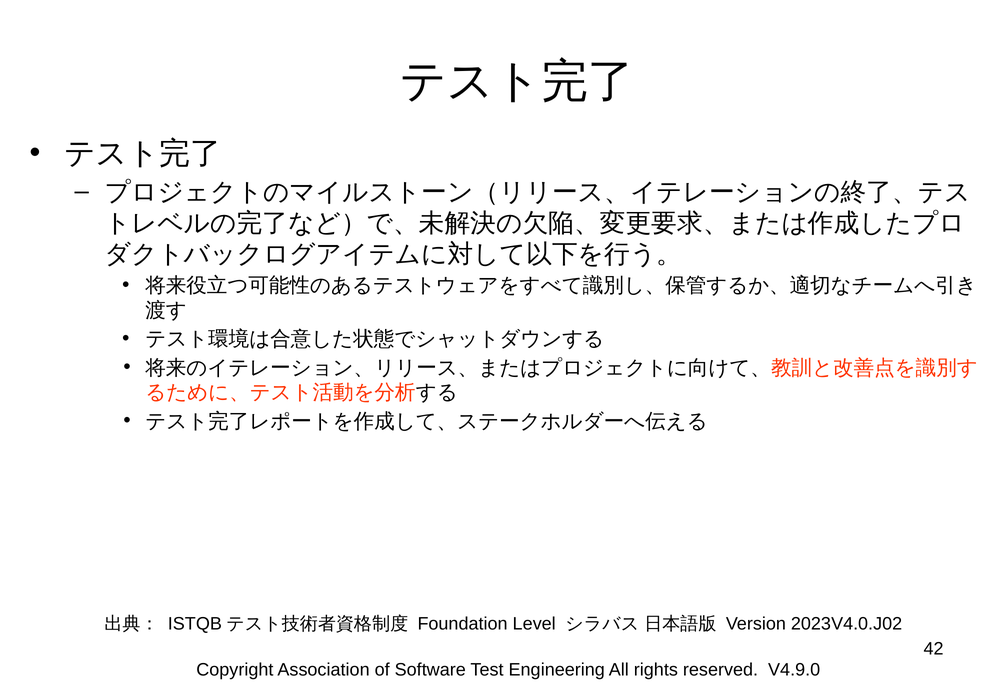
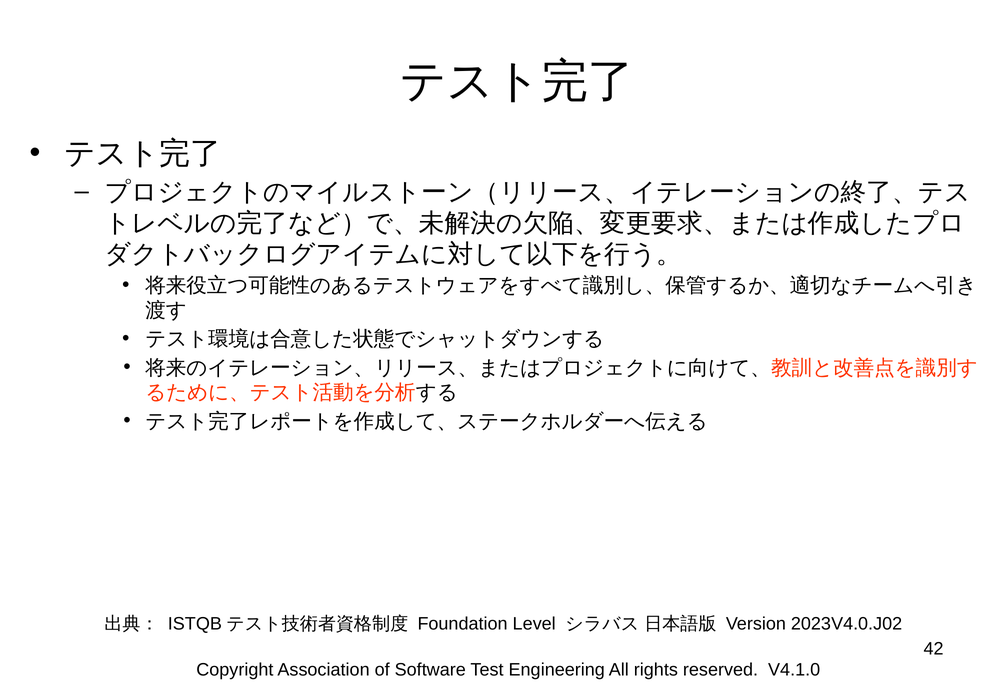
V4.9.0: V4.9.0 -> V4.1.0 (794, 670)
